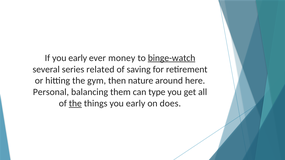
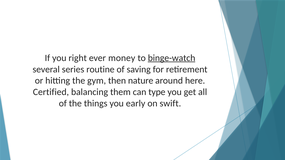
If you early: early -> right (78, 58)
related: related -> routine (100, 69)
Personal: Personal -> Certified (51, 92)
the underline: present -> none (75, 104)
does: does -> swift (170, 104)
